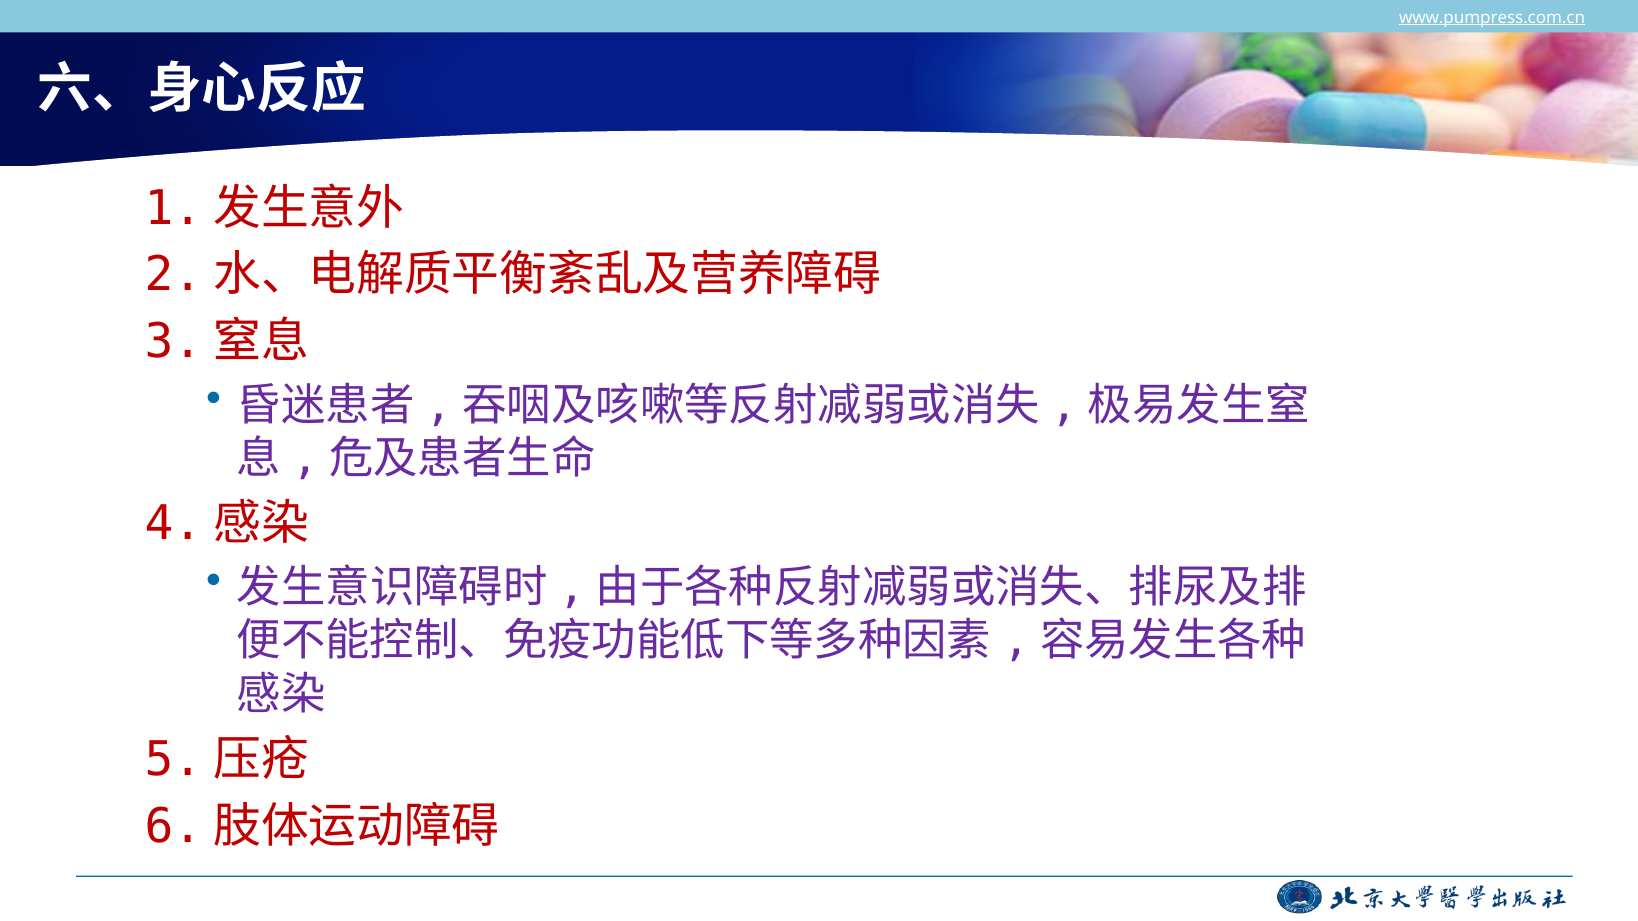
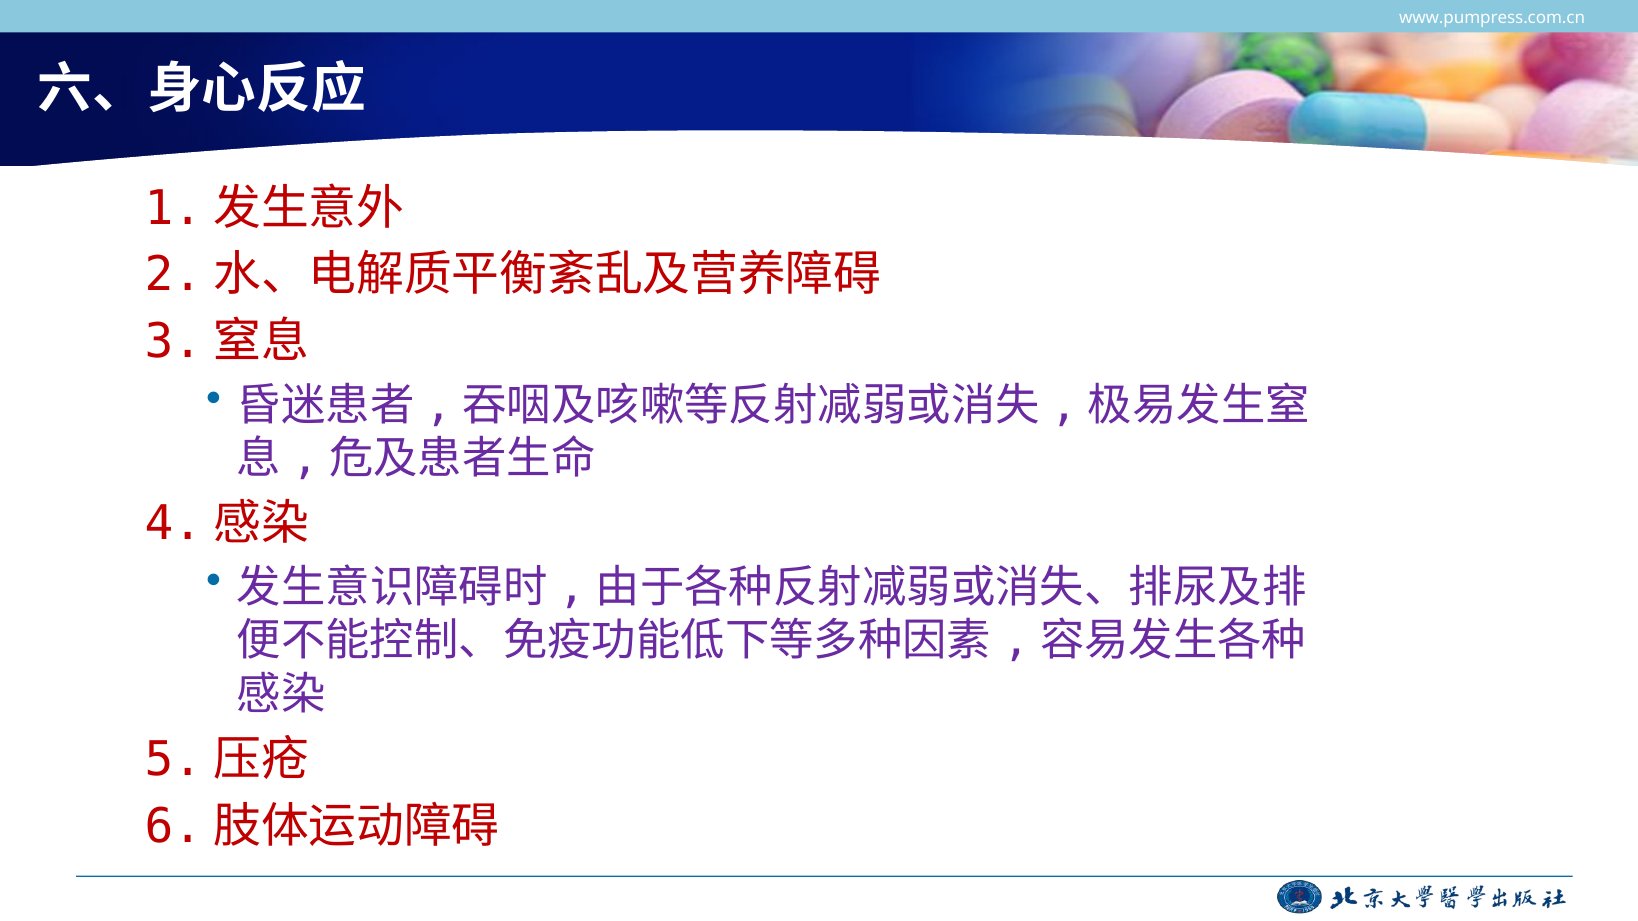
www.pumpress.com.cn underline: present -> none (1492, 18)
